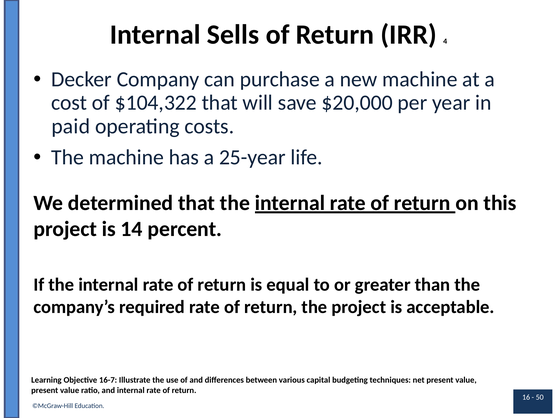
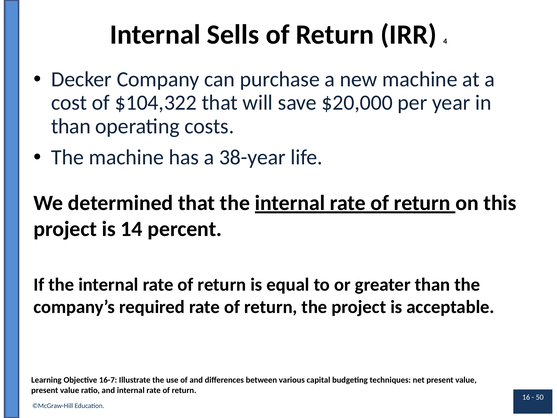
paid: paid -> than (71, 126)
25-year: 25-year -> 38-year (252, 157)
